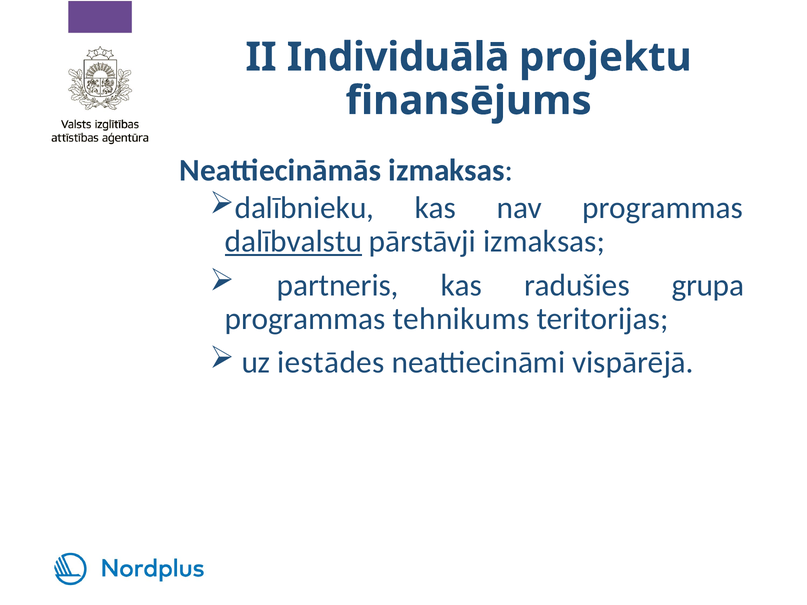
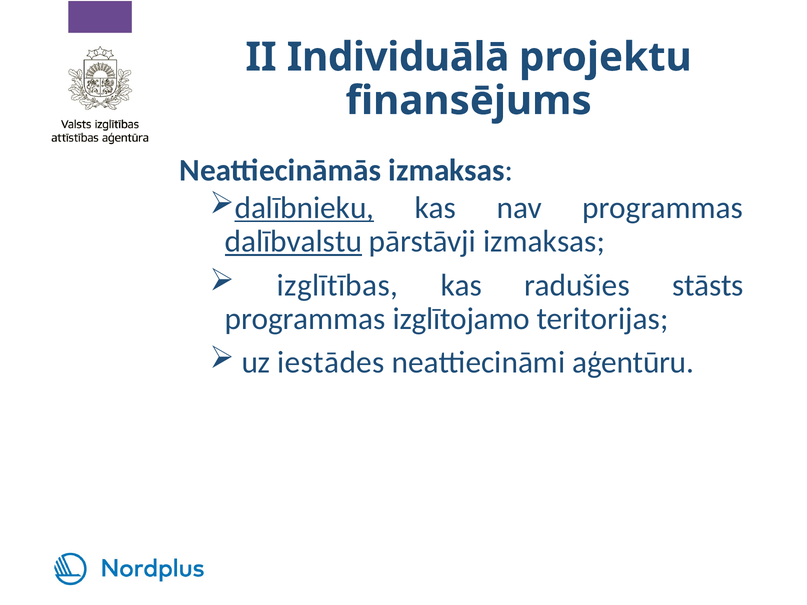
dalībnieku underline: none -> present (304, 208)
partneris: partneris -> izglītības (337, 285)
grupa: grupa -> stāsts (708, 285)
tehnikums: tehnikums -> izglītojamo (461, 319)
vispārējā: vispārējā -> aģentūru (633, 363)
